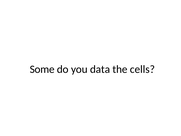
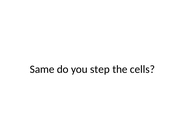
Some: Some -> Same (42, 69)
data: data -> step (100, 69)
